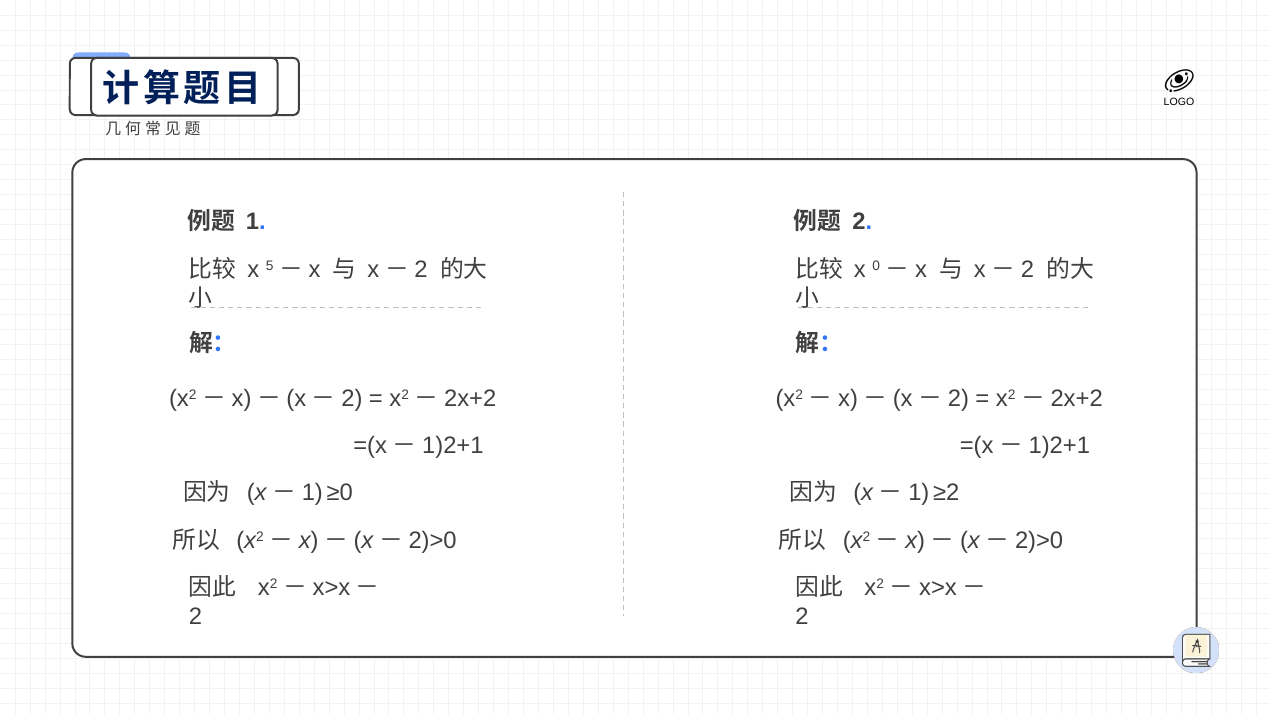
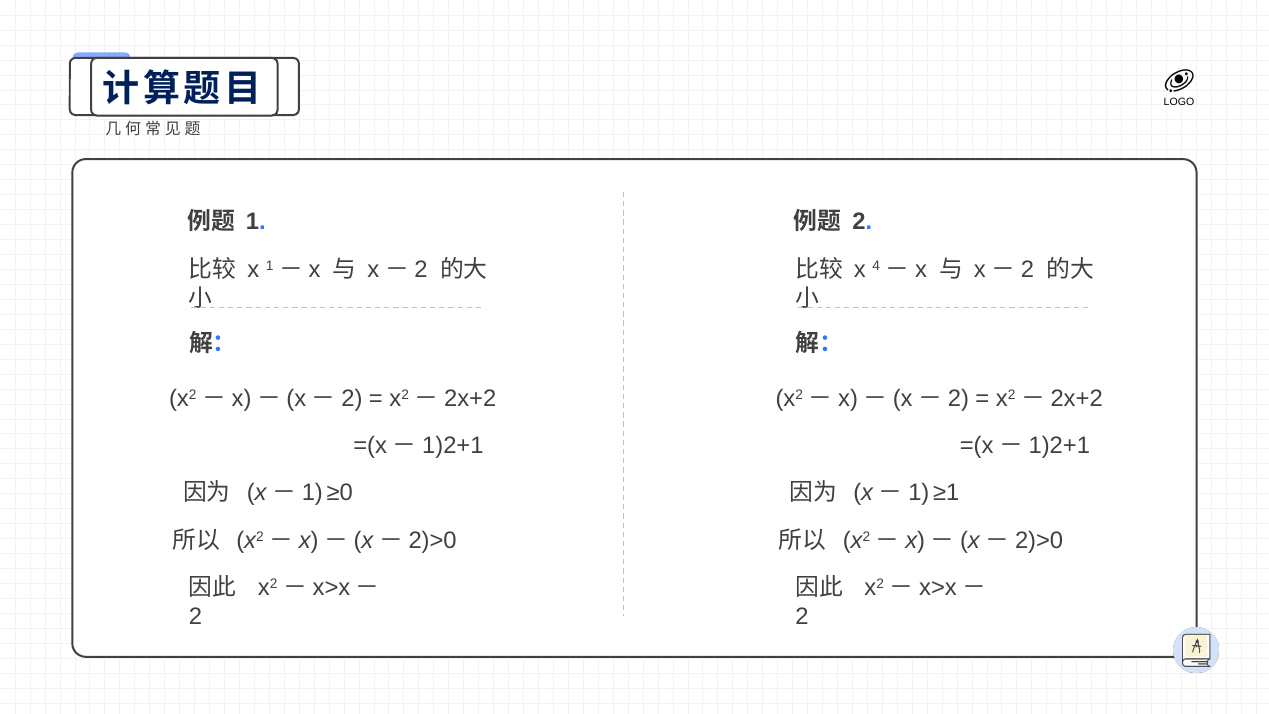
x 5: 5 -> 1 (270, 266)
0: 0 -> 4 (876, 266)
≥2: ≥2 -> ≥1 (946, 493)
